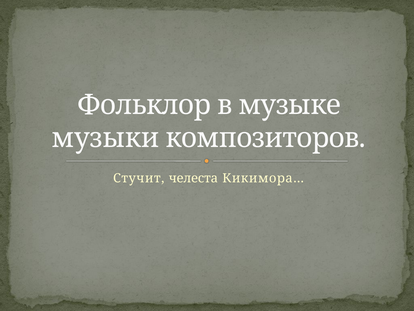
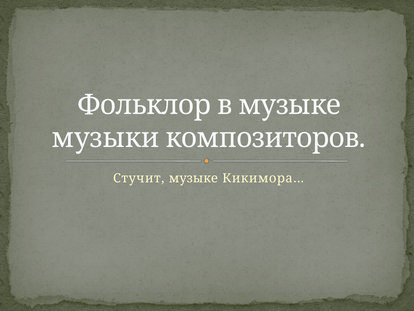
Стучит челеста: челеста -> музыке (193, 178)
